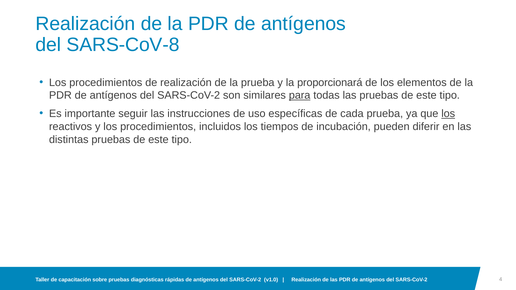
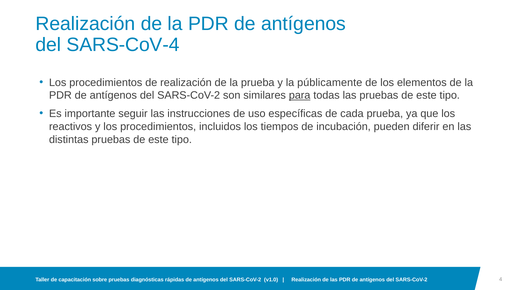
SARS-CoV-8: SARS-CoV-8 -> SARS-CoV-4 (123, 45)
proporcionará: proporcionará -> públicamente (330, 83)
los underline: present -> none (448, 114)
